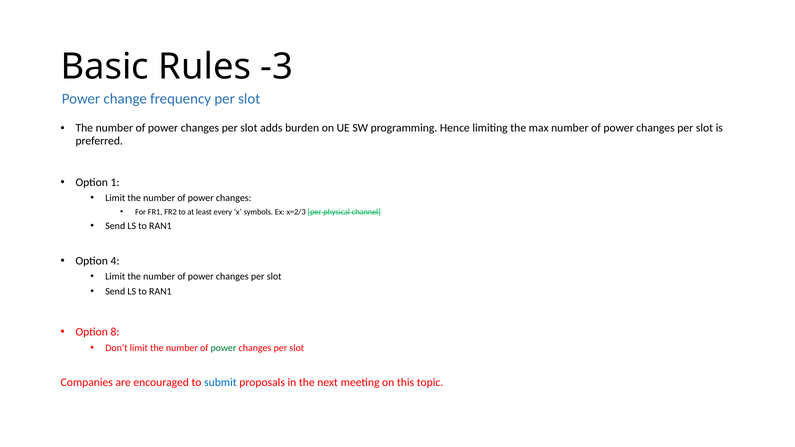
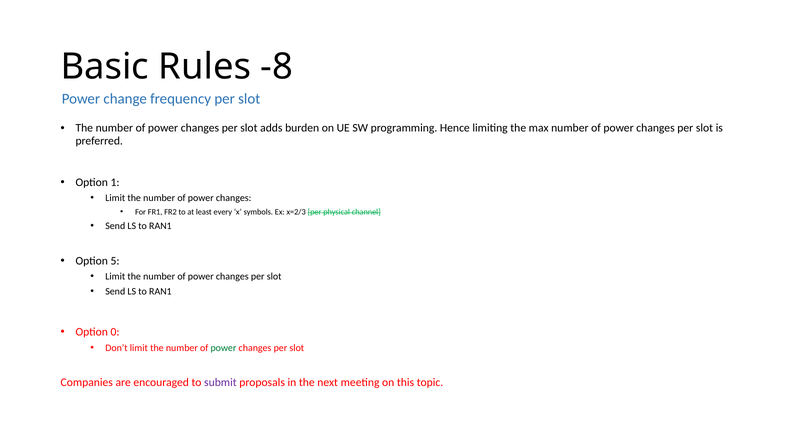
-3: -3 -> -8 (277, 67)
4: 4 -> 5 (115, 261)
8: 8 -> 0 (115, 332)
submit colour: blue -> purple (220, 383)
